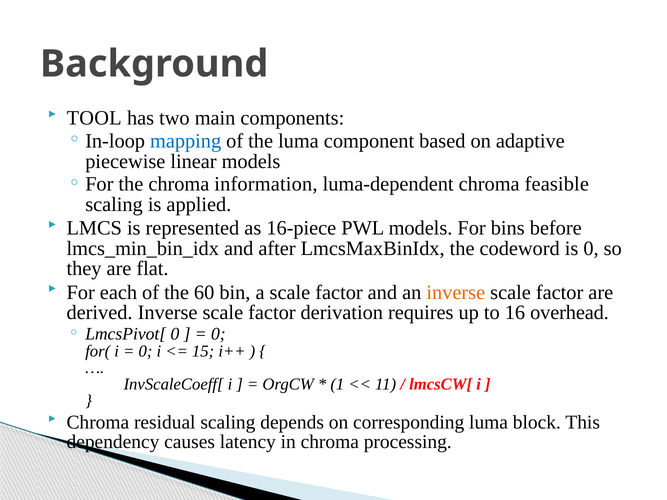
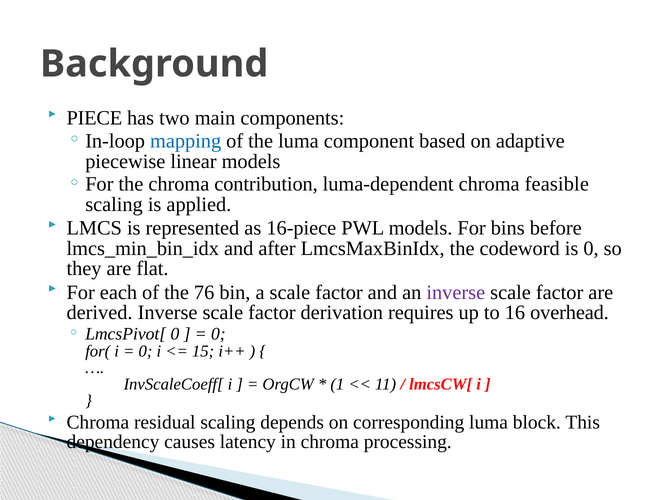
TOOL: TOOL -> PIECE (94, 118)
information: information -> contribution (266, 184)
60: 60 -> 76 (204, 292)
inverse colour: orange -> purple (456, 292)
